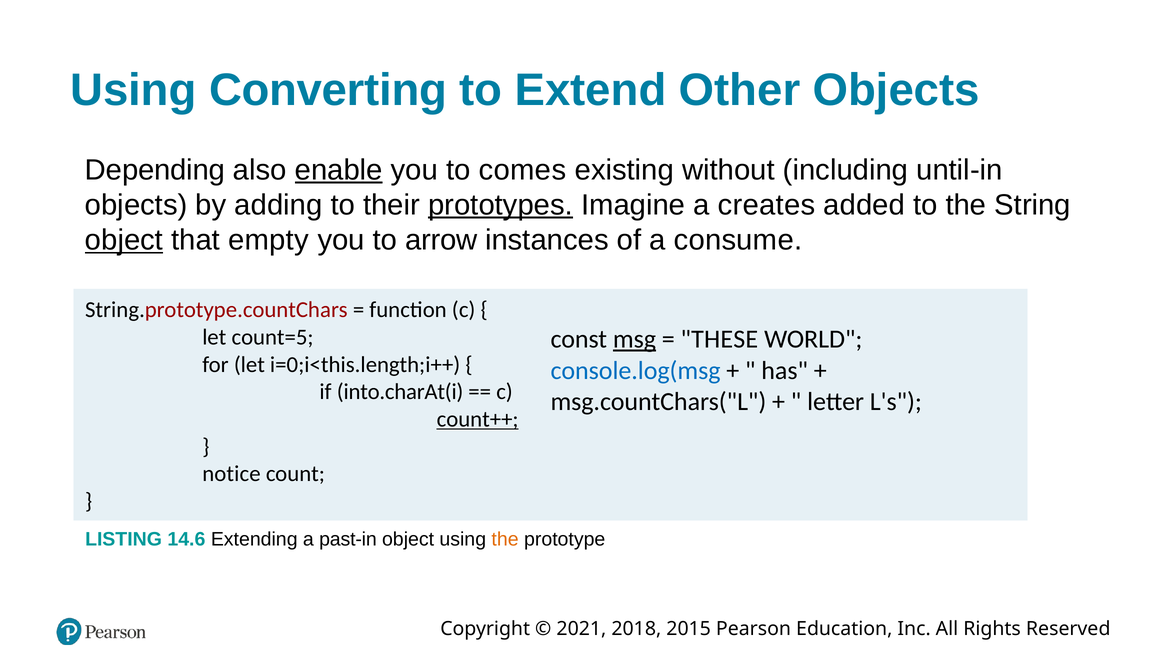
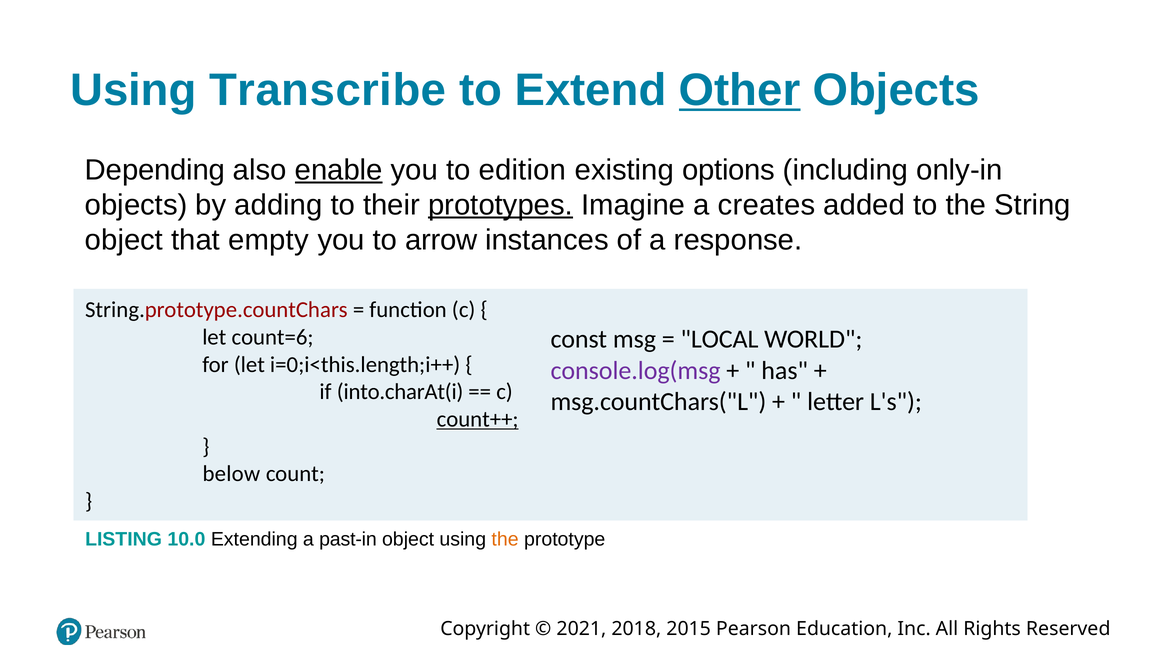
Converting: Converting -> Transcribe (328, 90)
Other underline: none -> present (740, 90)
comes: comes -> edition (522, 170)
without: without -> options (729, 170)
until-in: until-in -> only-in (959, 170)
object underline: present -> none (124, 240)
consume: consume -> response (738, 240)
count=5: count=5 -> count=6 (273, 337)
msg underline: present -> none (634, 339)
THESE: THESE -> LOCAL (720, 339)
console.log(msg colour: blue -> purple (636, 371)
notice: notice -> below (231, 474)
14.6: 14.6 -> 10.0 (186, 539)
